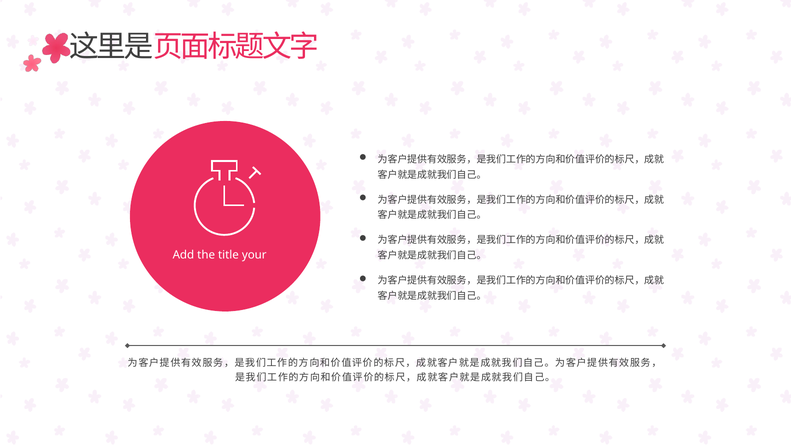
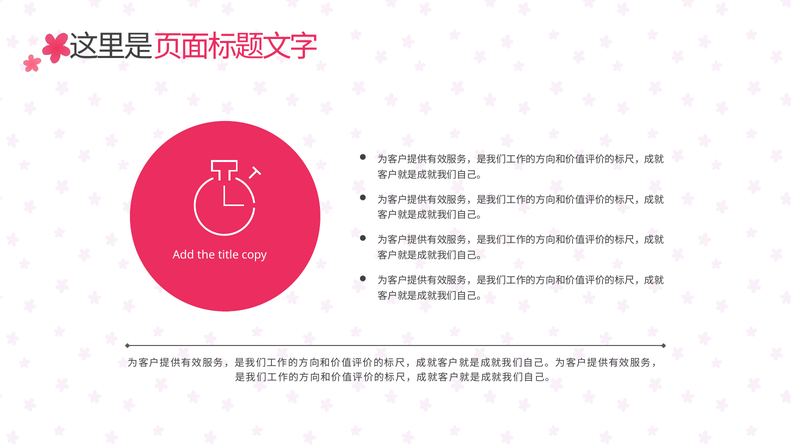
your: your -> copy (254, 255)
